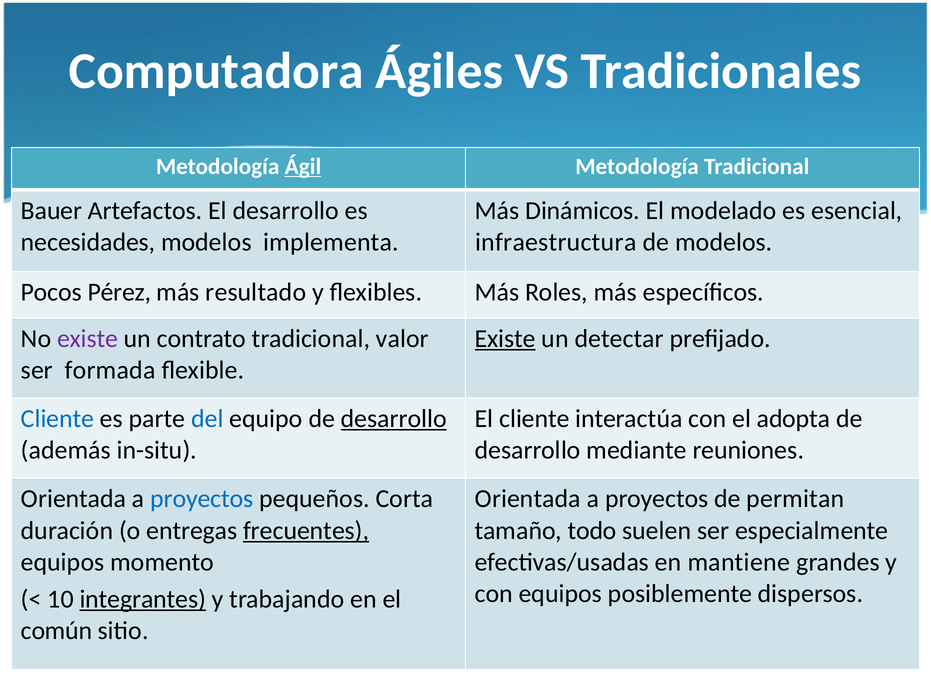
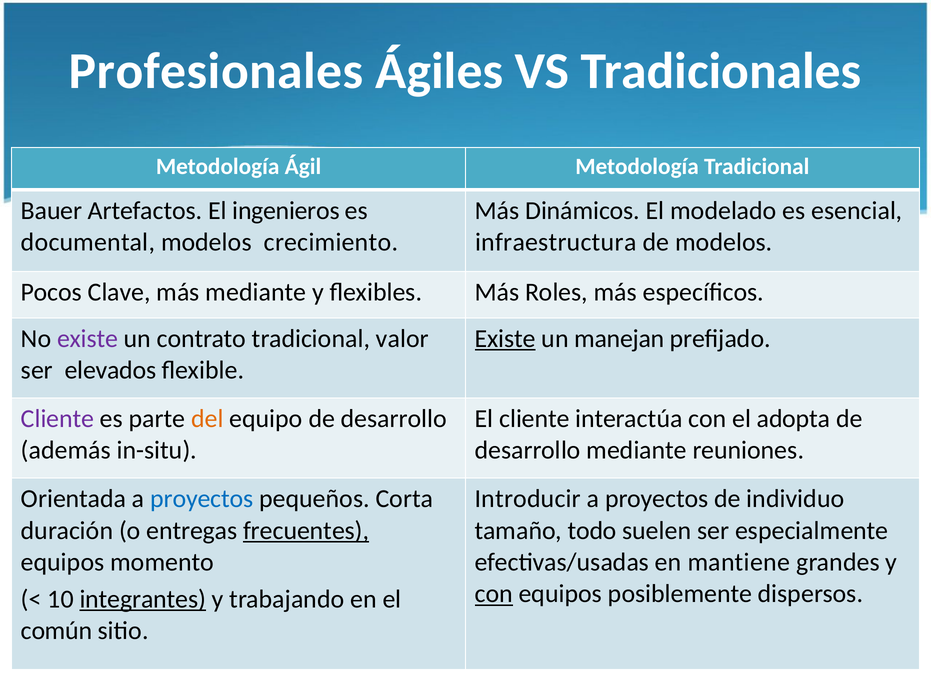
Computadora: Computadora -> Profesionales (216, 71)
Ágil underline: present -> none (303, 167)
El desarrollo: desarrollo -> ingenieros (286, 211)
necesidades: necesidades -> documental (88, 242)
implementa: implementa -> crecimiento (331, 242)
Pérez: Pérez -> Clave (119, 292)
más resultado: resultado -> mediante (256, 292)
detectar: detectar -> manejan (619, 339)
formada: formada -> elevados (110, 370)
Cliente colour: blue -> purple (58, 419)
del colour: blue -> orange (207, 419)
desarrollo underline: present -> none (394, 419)
Orientada: Orientada -> Introducir (528, 499)
permitan: permitan -> individuo (795, 499)
con underline: none -> present (494, 594)
